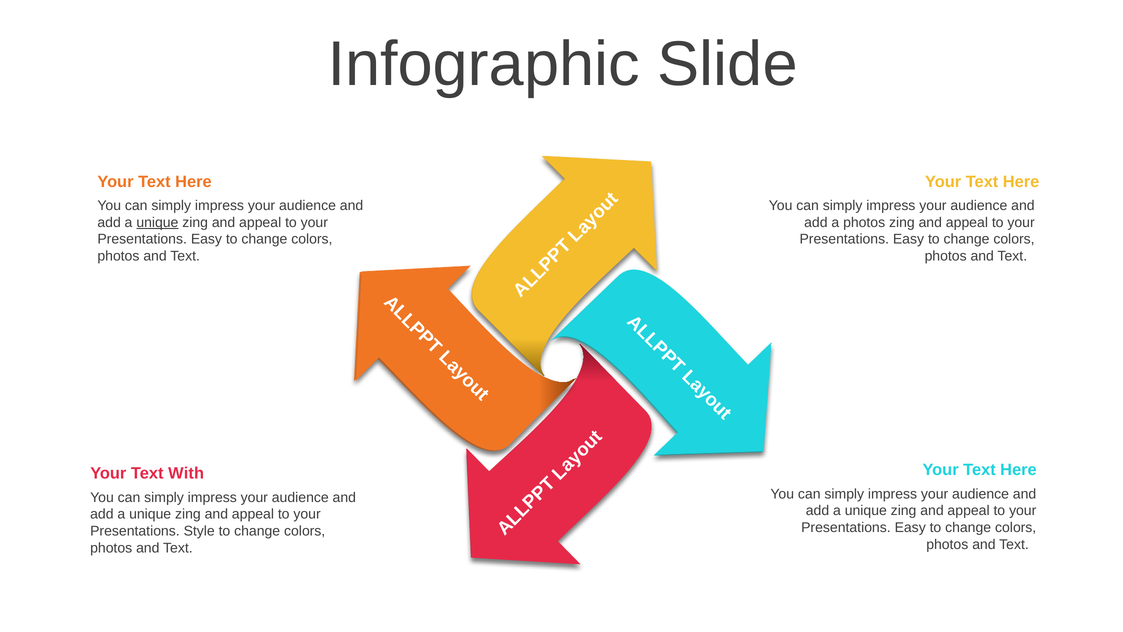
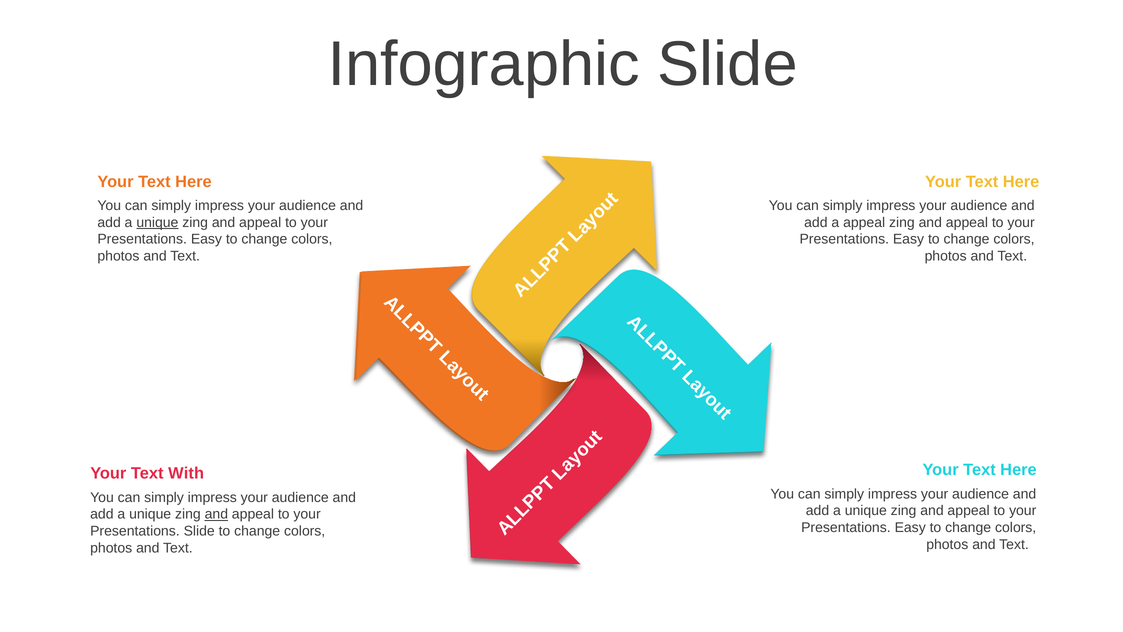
a photos: photos -> appeal (864, 222)
and underline: none -> present (216, 514)
Presentations Style: Style -> Slide (199, 531)
